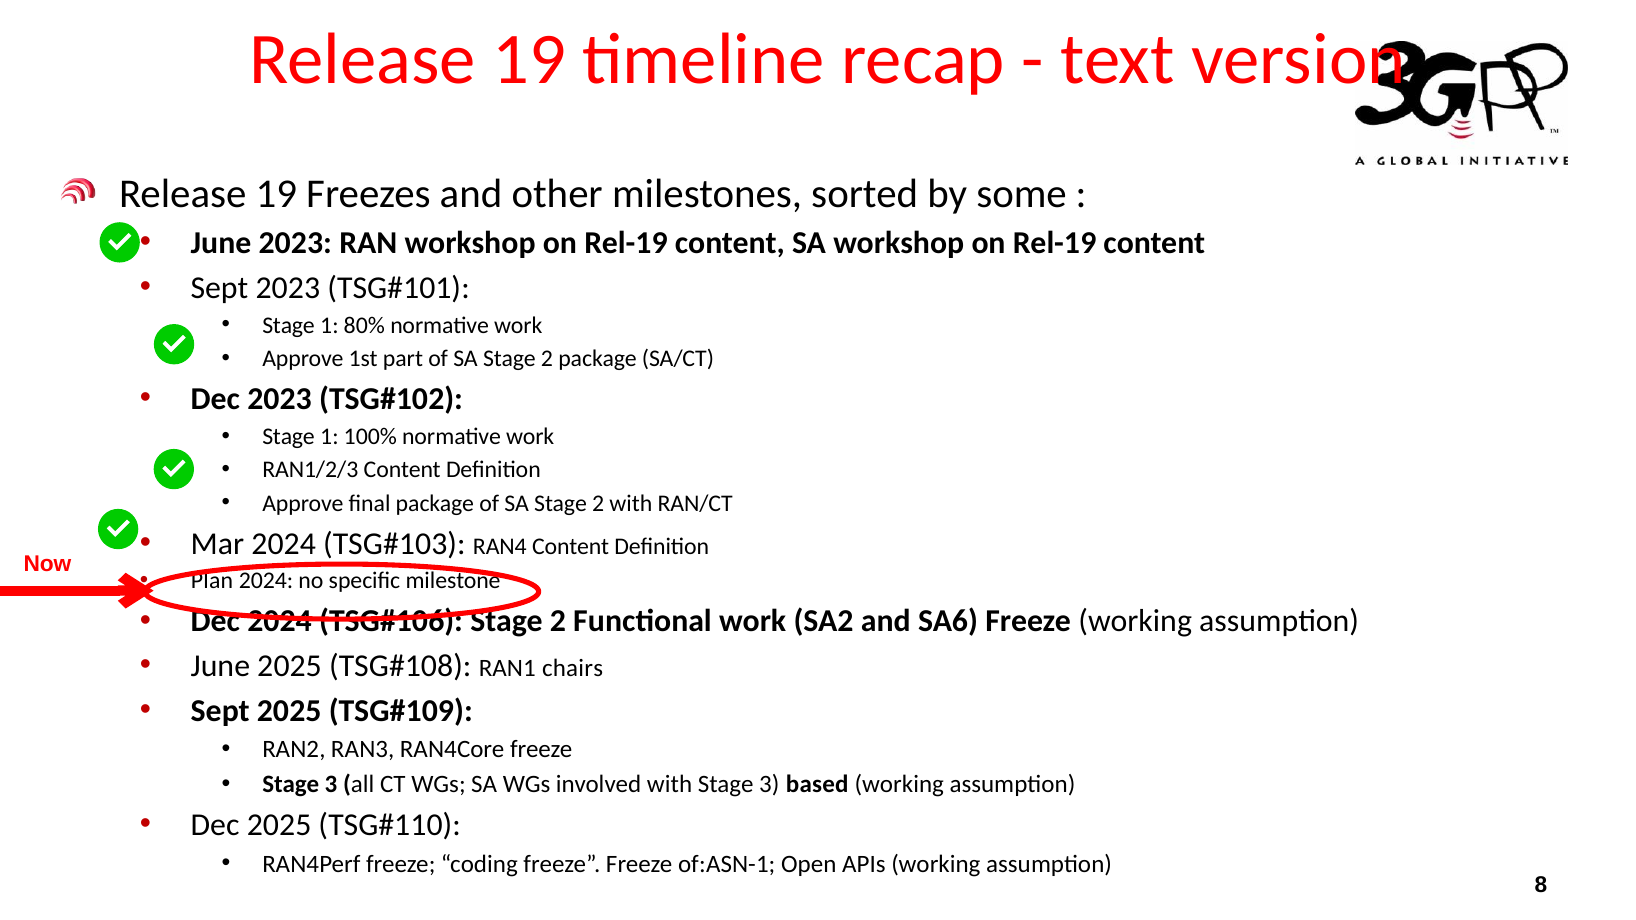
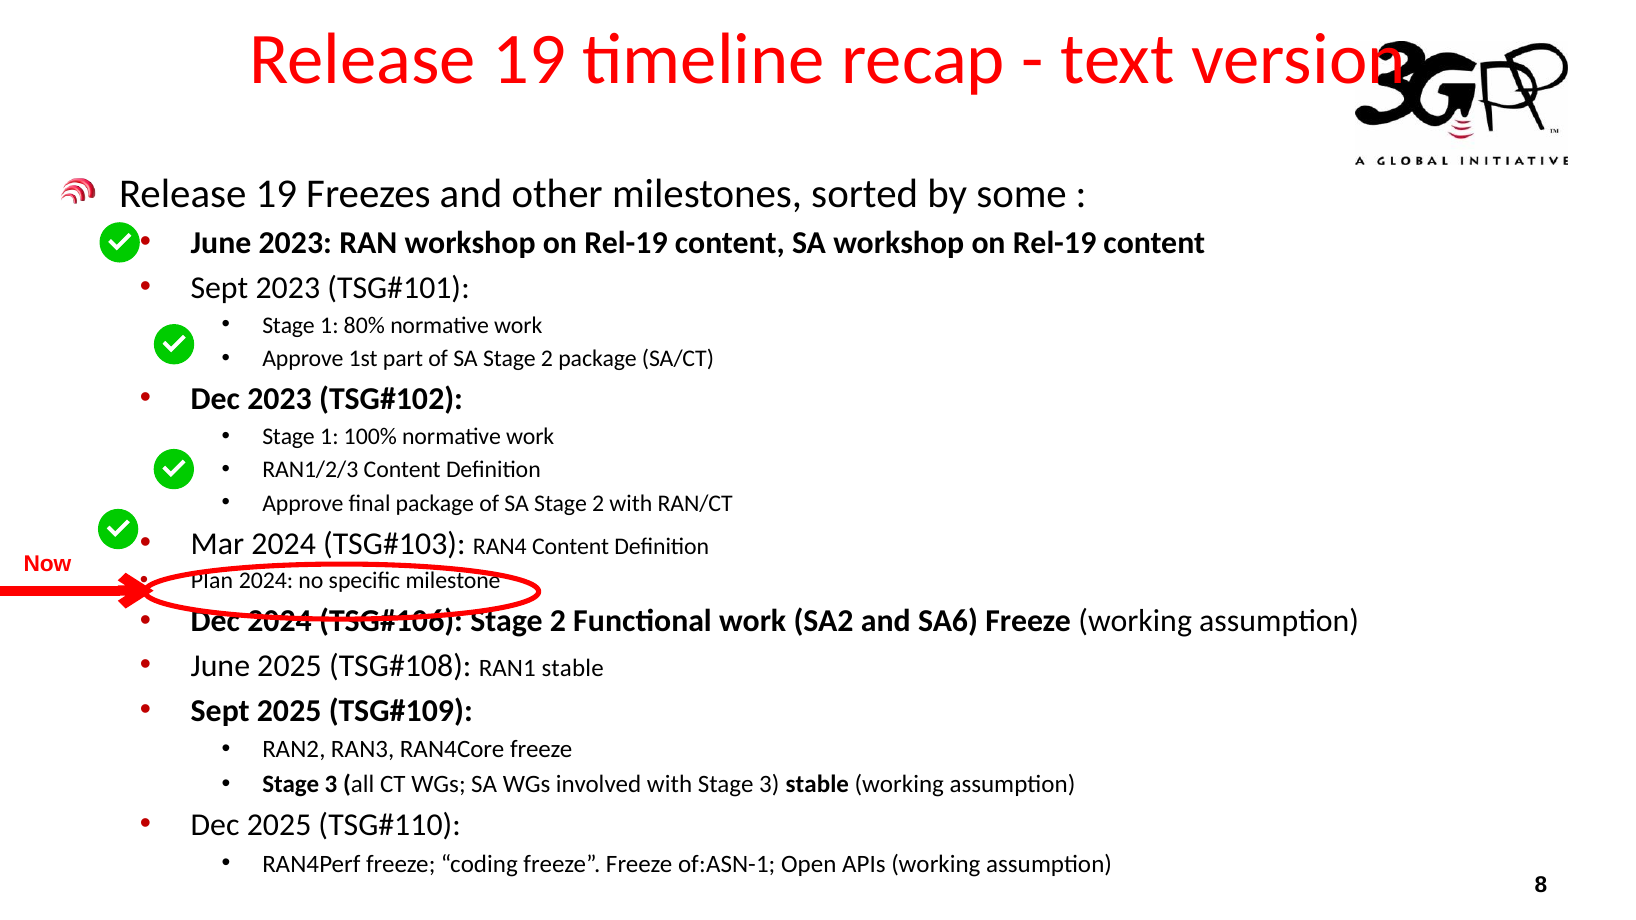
RAN1 chairs: chairs -> stable (573, 668)
3 based: based -> stable (817, 784)
